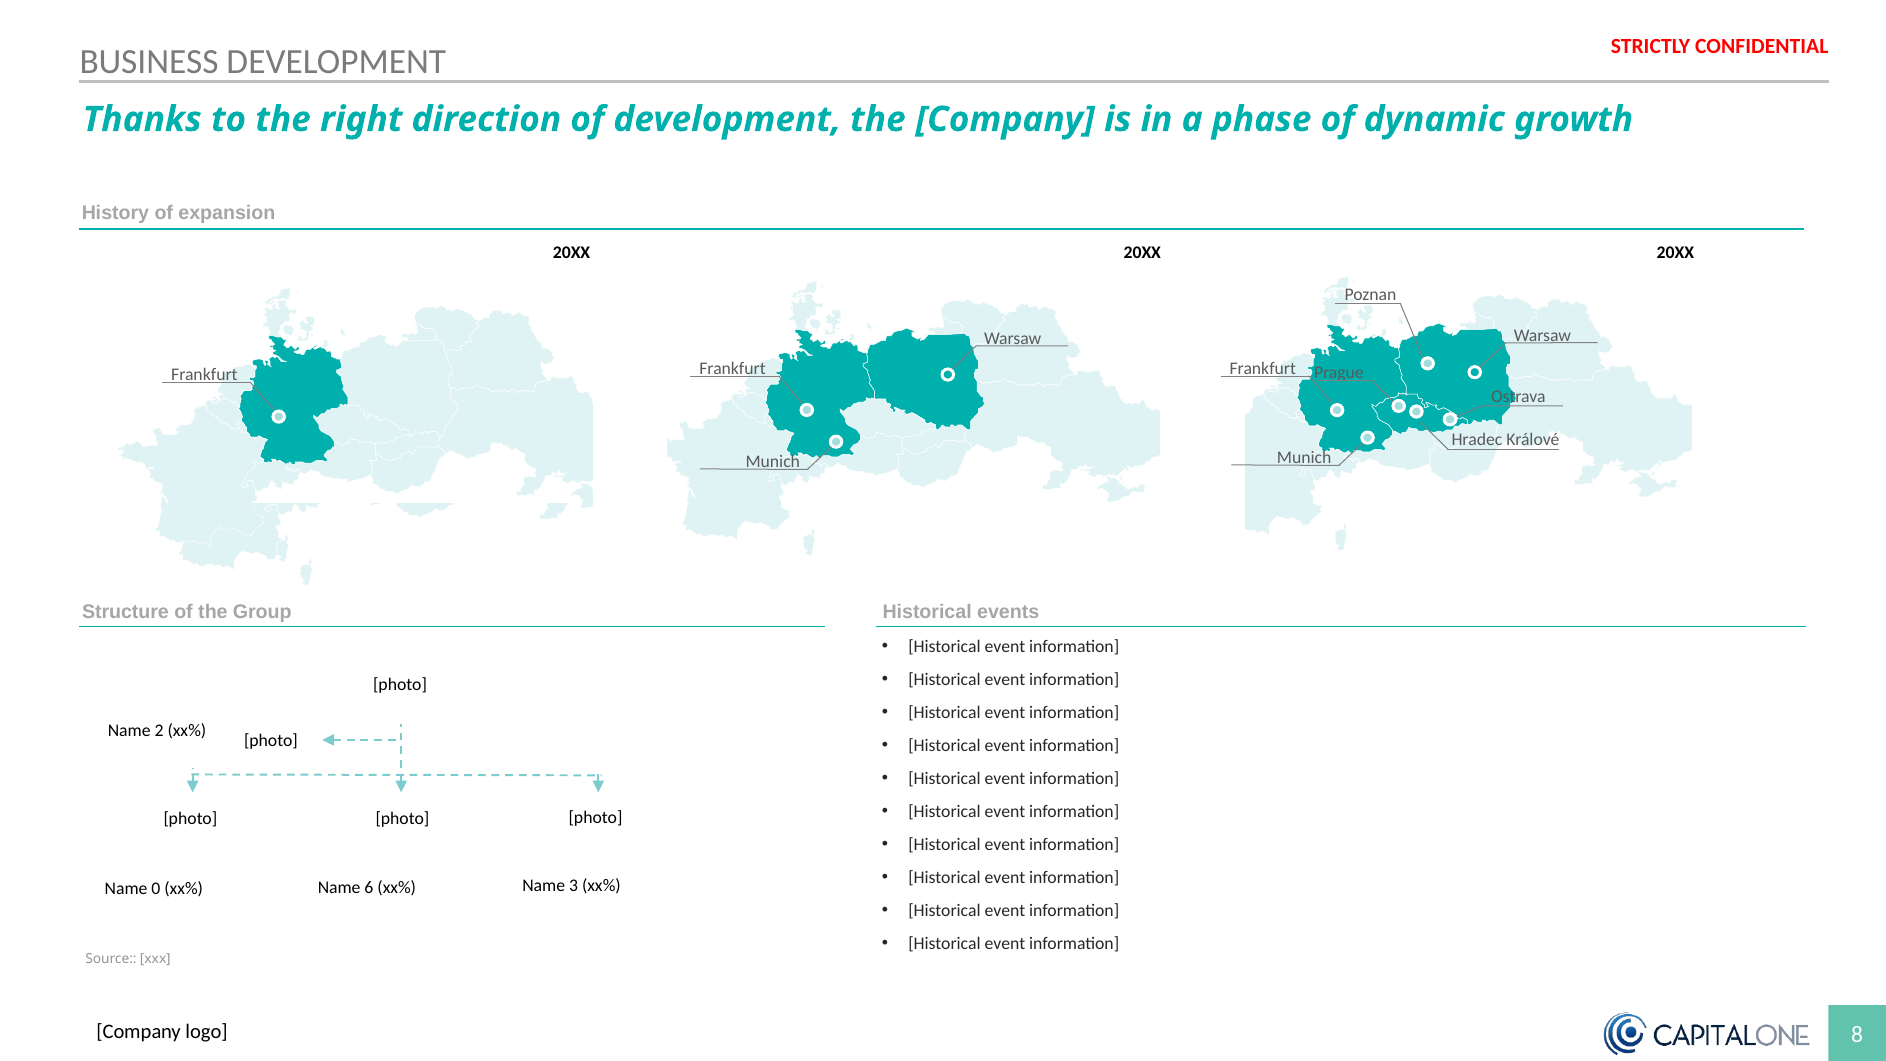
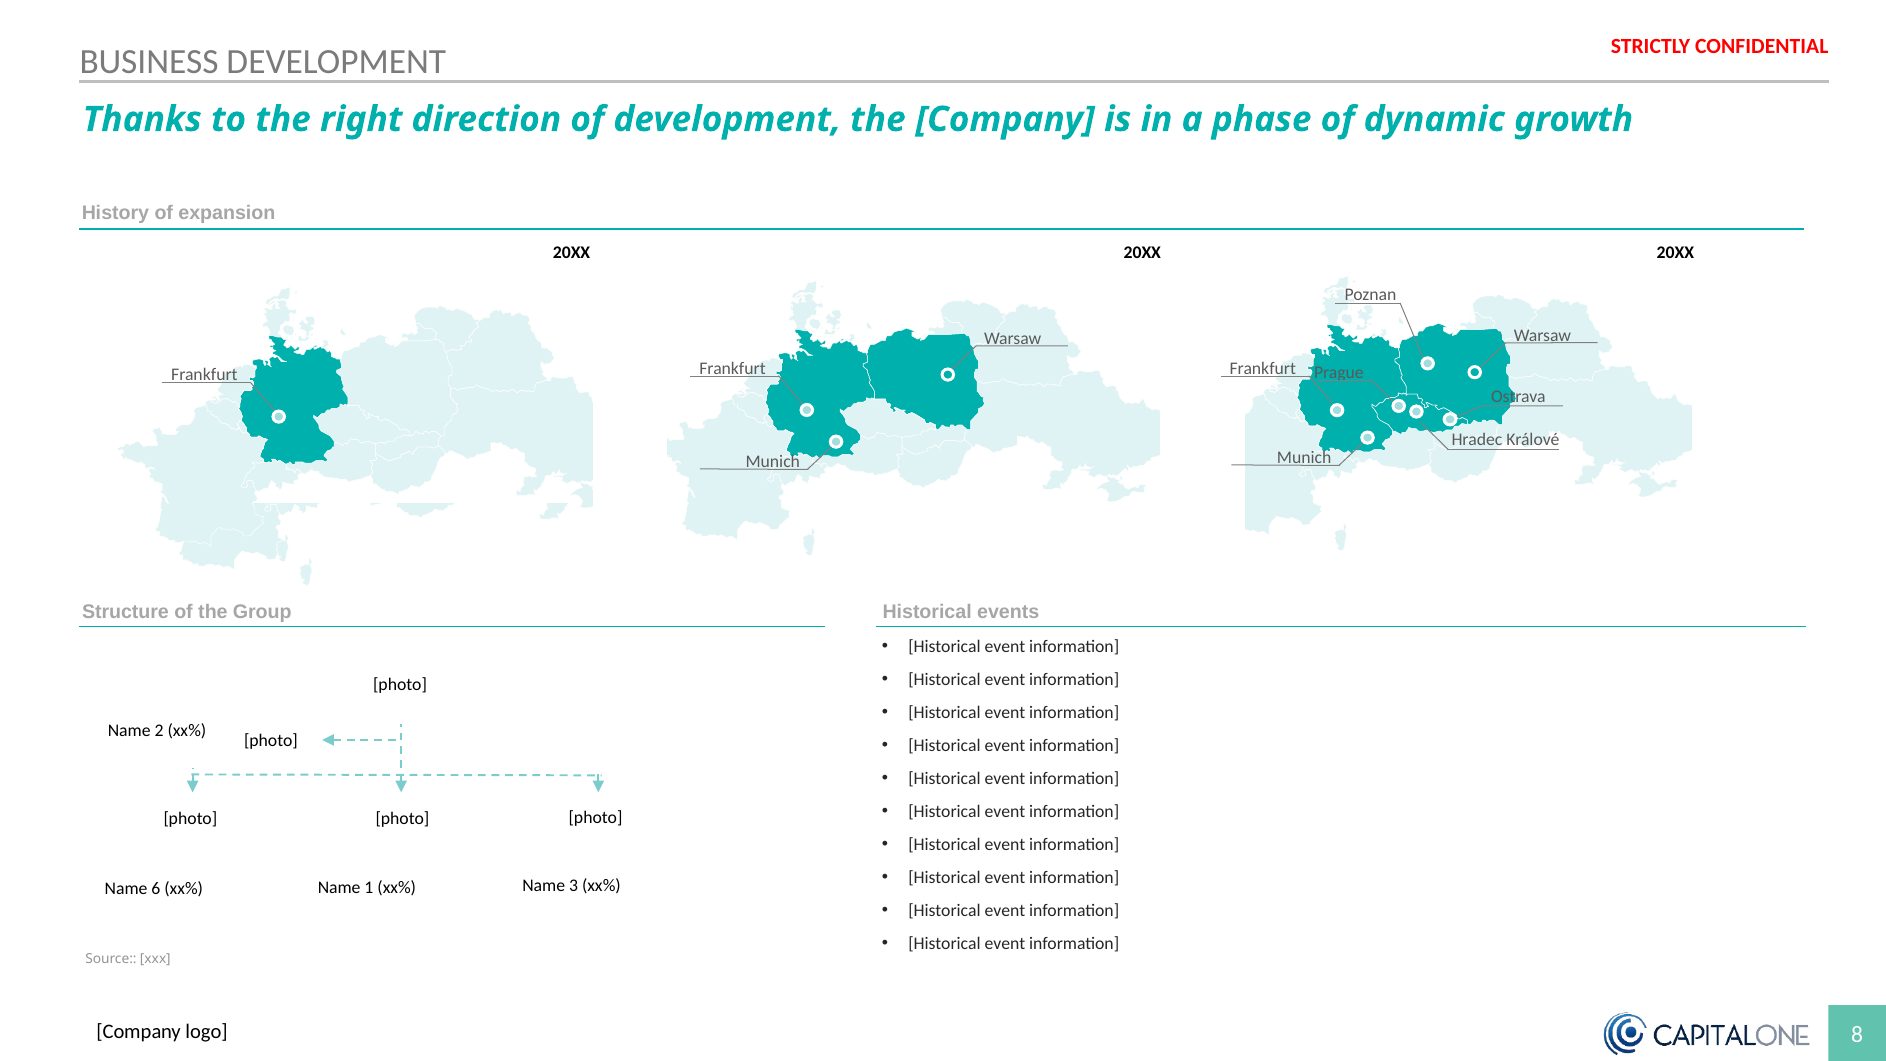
0: 0 -> 6 (156, 888)
6: 6 -> 1 (369, 888)
